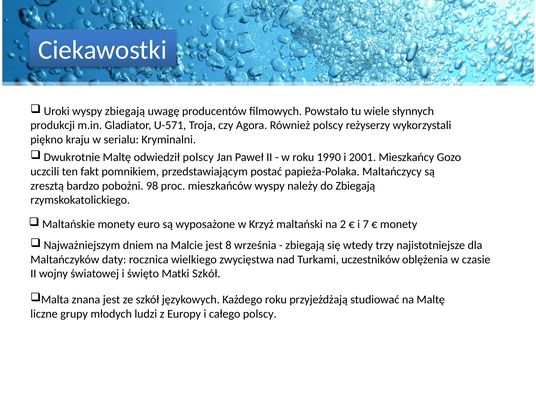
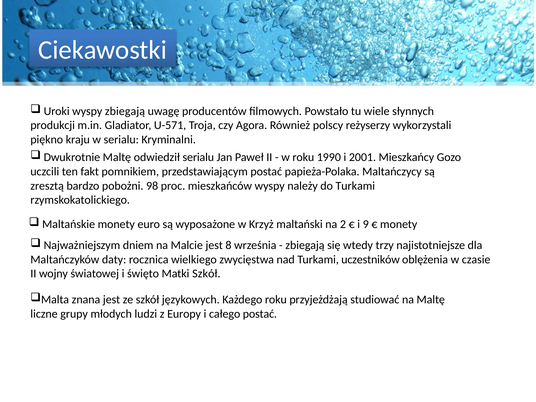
odwiedził polscy: polscy -> serialu (198, 157)
do Zbiegają: Zbiegają -> Turkami (355, 186)
7: 7 -> 9 (366, 224)
całego polscy: polscy -> postać (260, 314)
